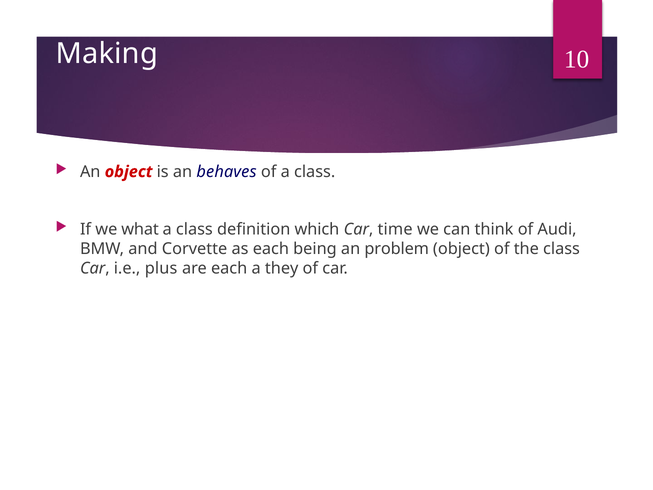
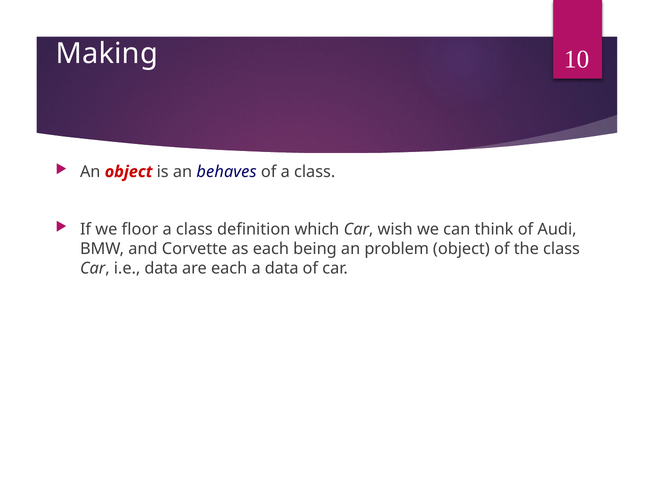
what: what -> floor (140, 229)
time: time -> wish (395, 229)
i.e plus: plus -> data (161, 268)
a they: they -> data (282, 268)
